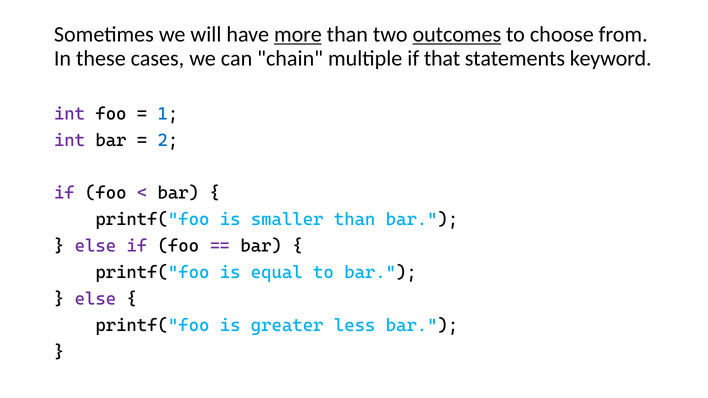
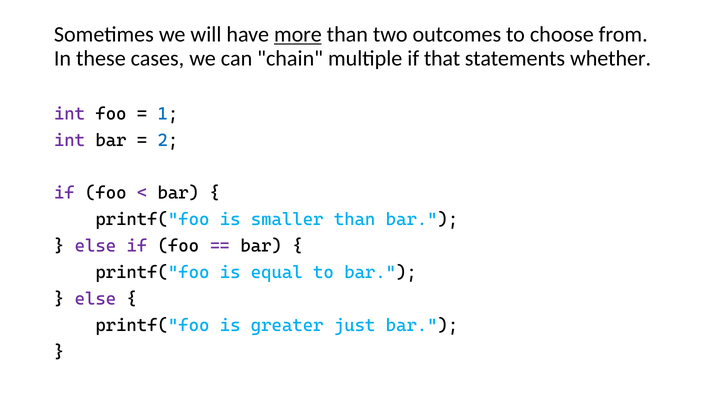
outcomes underline: present -> none (457, 34)
keyword: keyword -> whether (611, 58)
less: less -> just (355, 326)
